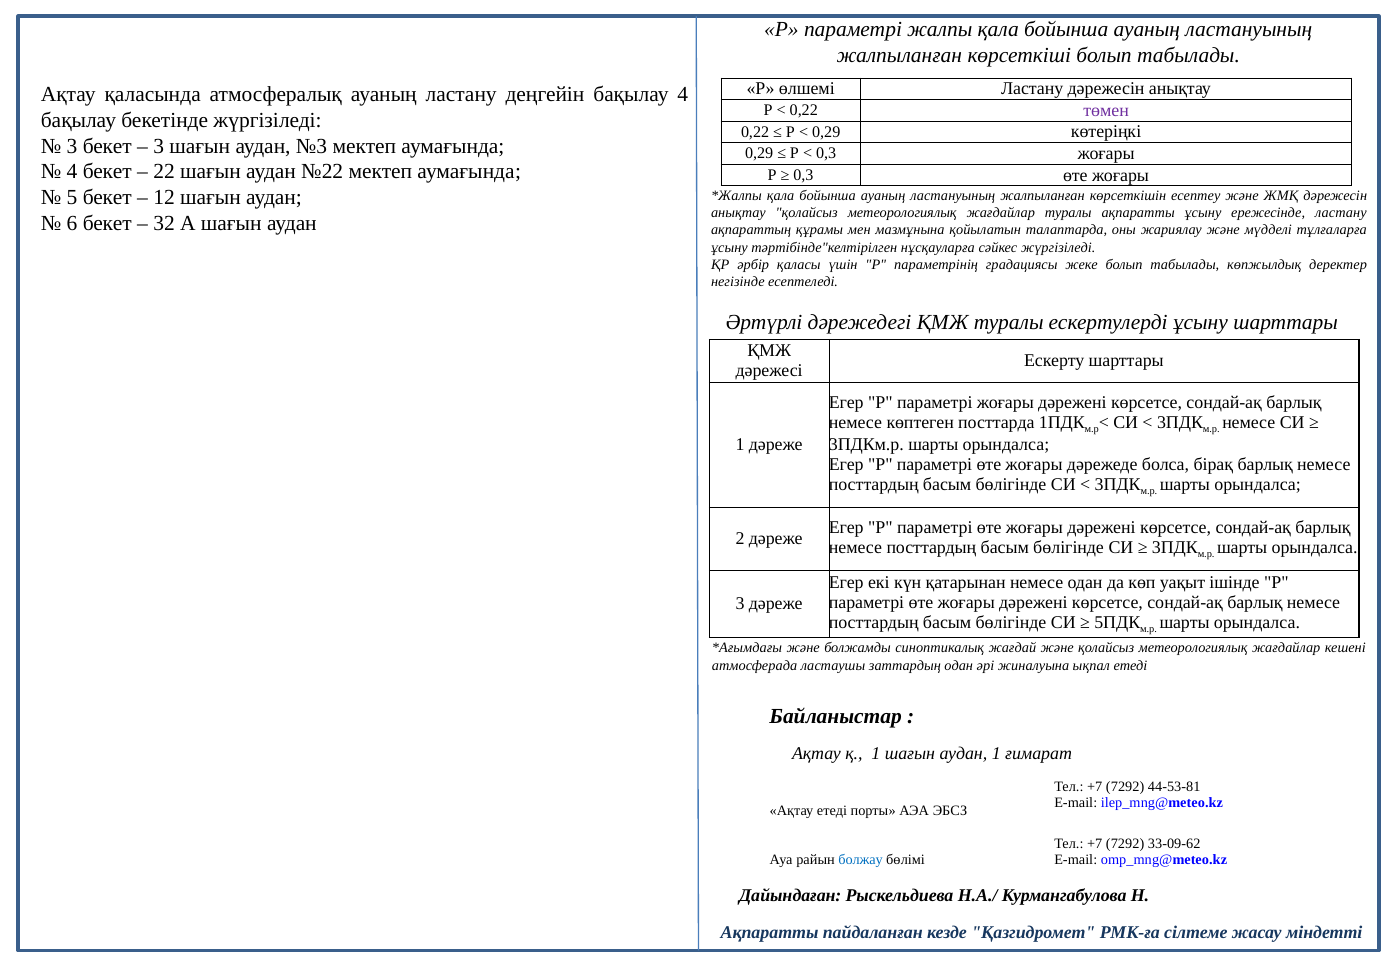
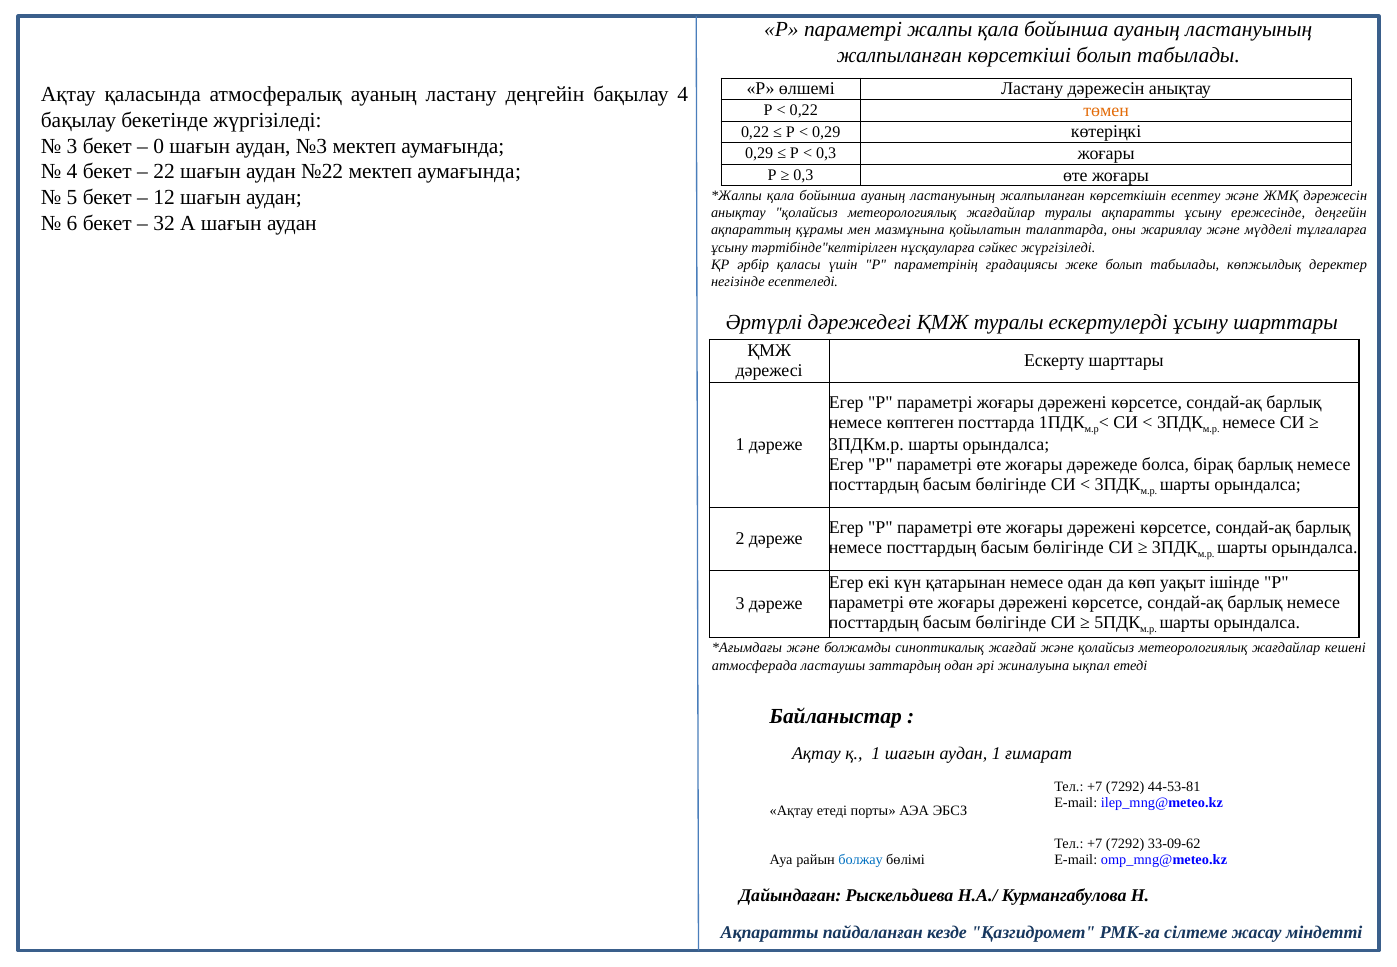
төмен colour: purple -> orange (1106, 110)
3: 3 -> 0 (159, 146)
ережесінде ластану: ластану -> деңгейін (1341, 213)
